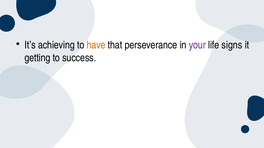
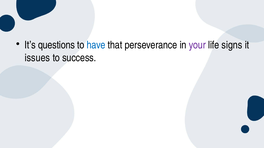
achieving: achieving -> questions (56, 45)
have colour: orange -> blue (96, 45)
getting: getting -> issues (37, 58)
